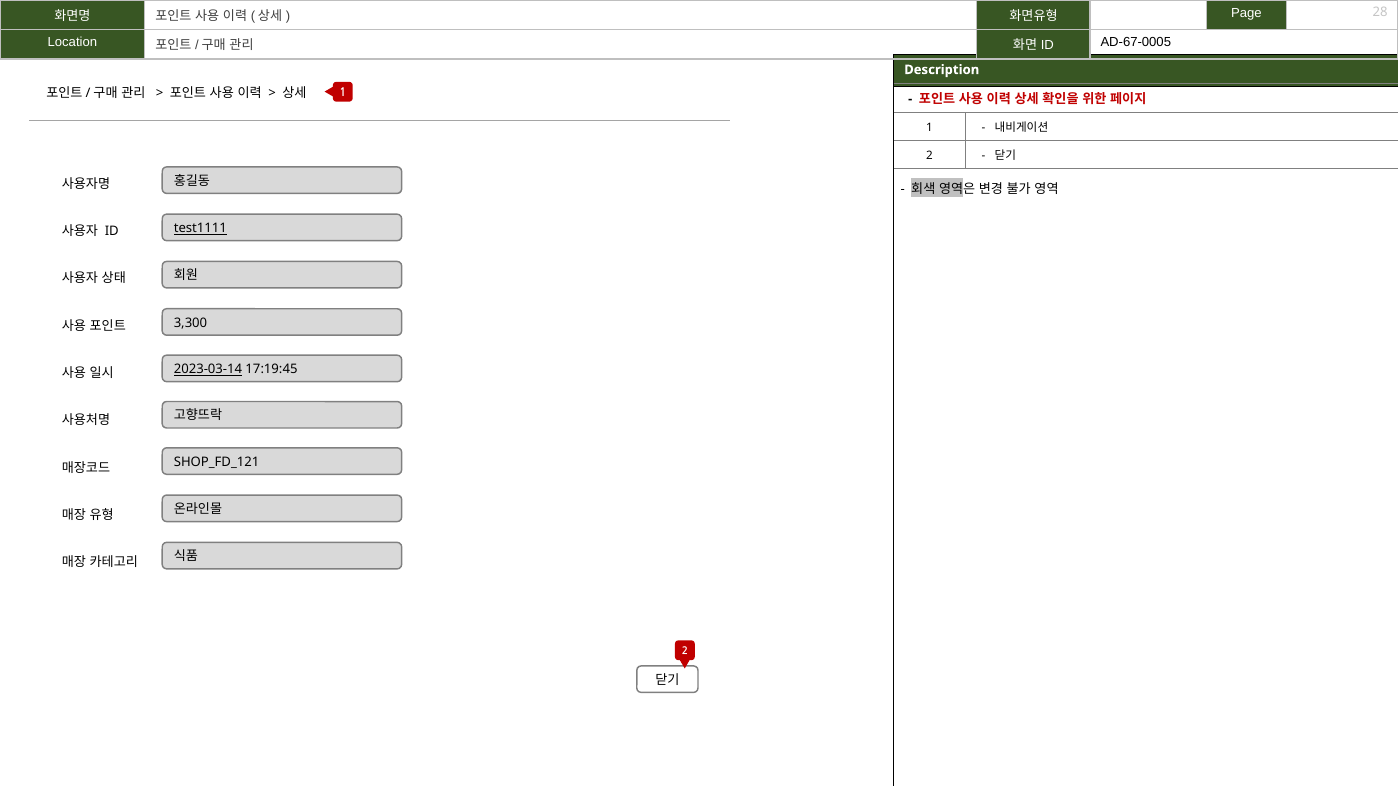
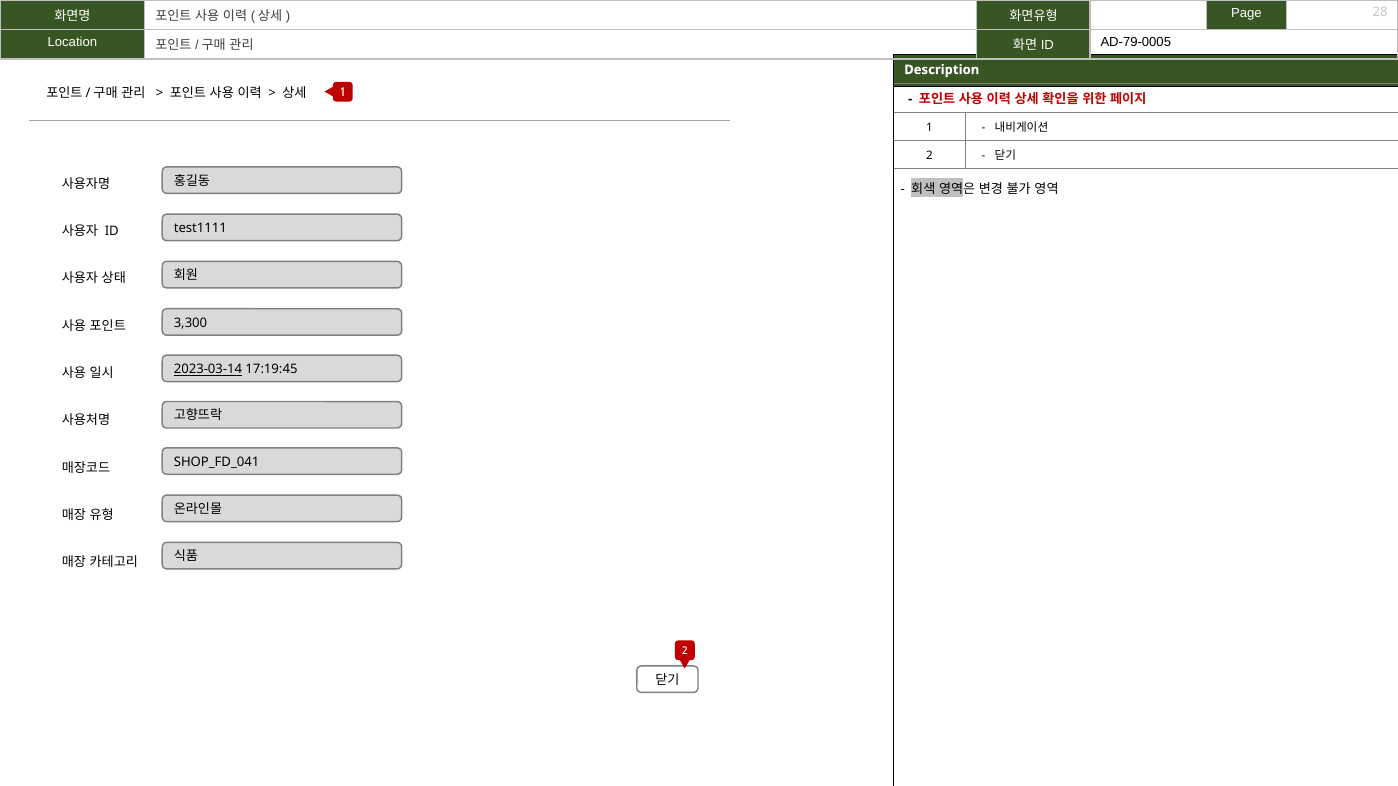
AD-67-0005: AD-67-0005 -> AD-79-0005 (1136, 42)
test1111 underline: present -> none (200, 228)
SHOP_FD_121: SHOP_FD_121 -> SHOP_FD_041 (217, 462)
